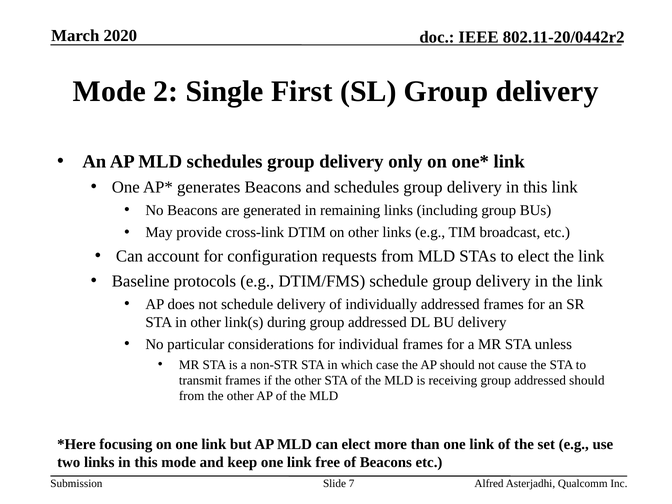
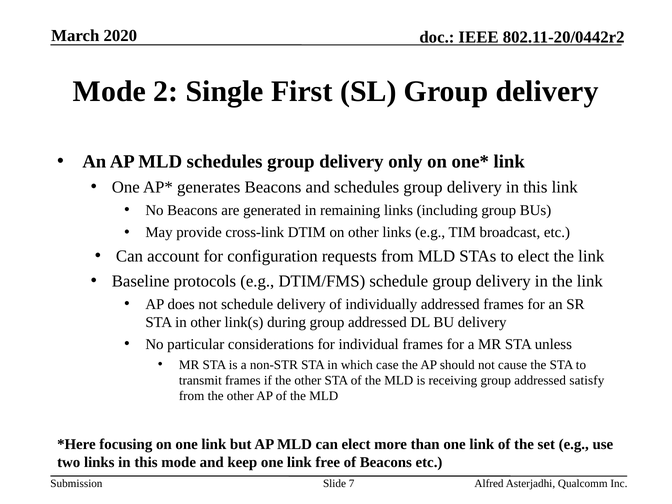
addressed should: should -> satisfy (587, 380)
